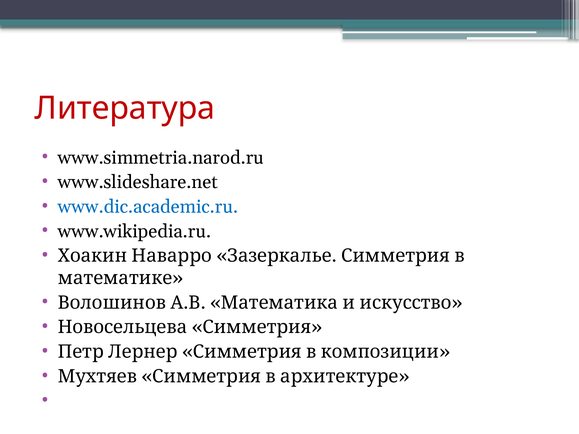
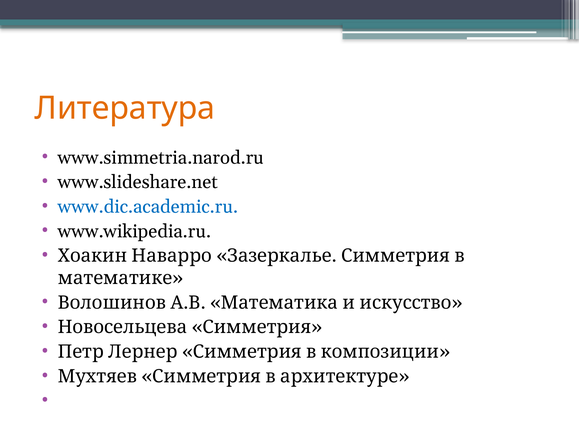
Литература colour: red -> orange (125, 108)
